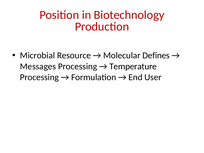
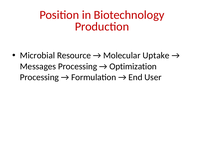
Defines: Defines -> Uptake (156, 55)
Temperature: Temperature -> Optimization (133, 66)
